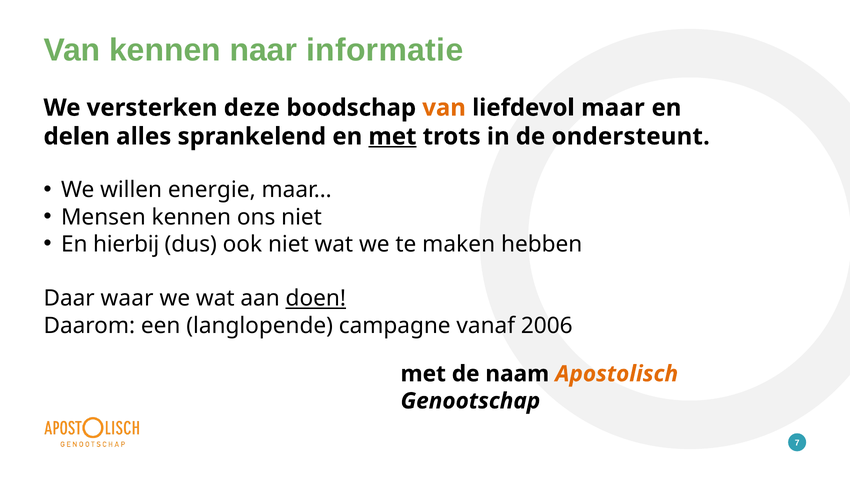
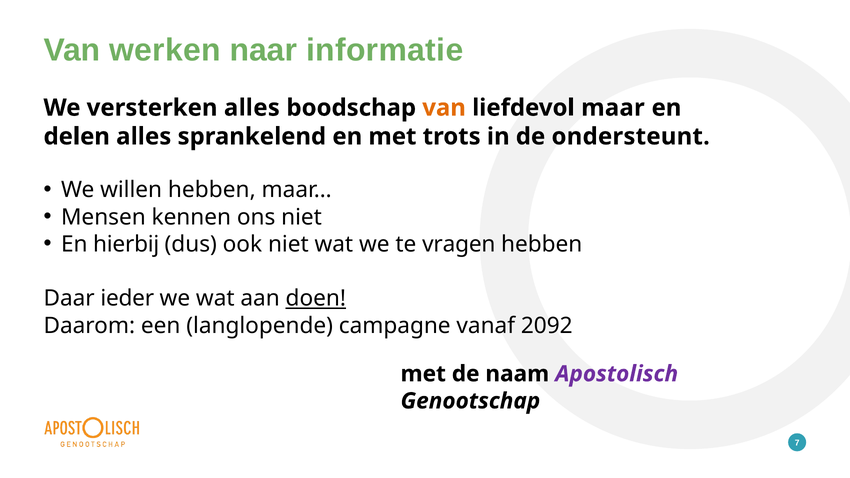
Van kennen: kennen -> werken (165, 50)
versterken deze: deze -> alles (252, 108)
met underline: present -> none (392, 137)
willen energie: energie -> hebben (212, 190)
maken: maken -> vragen (459, 244)
waar: waar -> ieder (127, 298)
2006: 2006 -> 2092 (547, 326)
Apostolisch colour: orange -> purple (617, 374)
